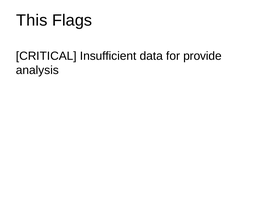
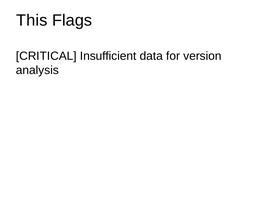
provide: provide -> version (202, 56)
